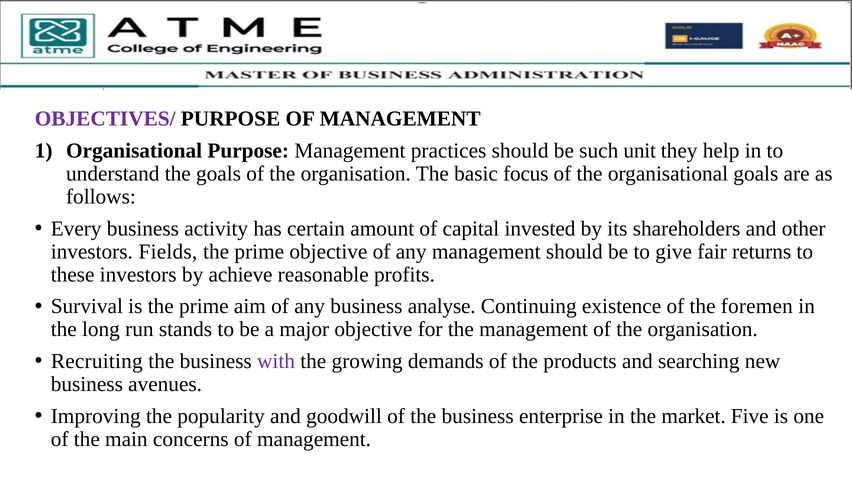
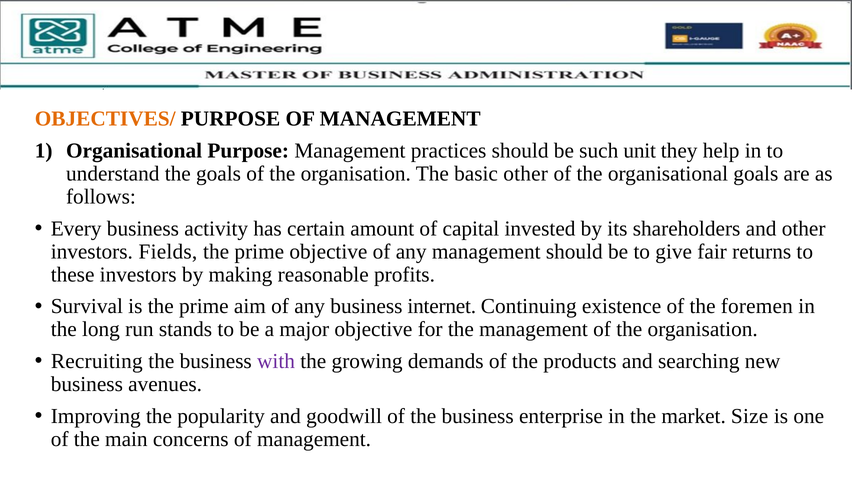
OBJECTIVES/ colour: purple -> orange (105, 119)
basic focus: focus -> other (526, 174)
achieve: achieve -> making (241, 275)
analyse: analyse -> internet (442, 307)
Five: Five -> Size (750, 416)
